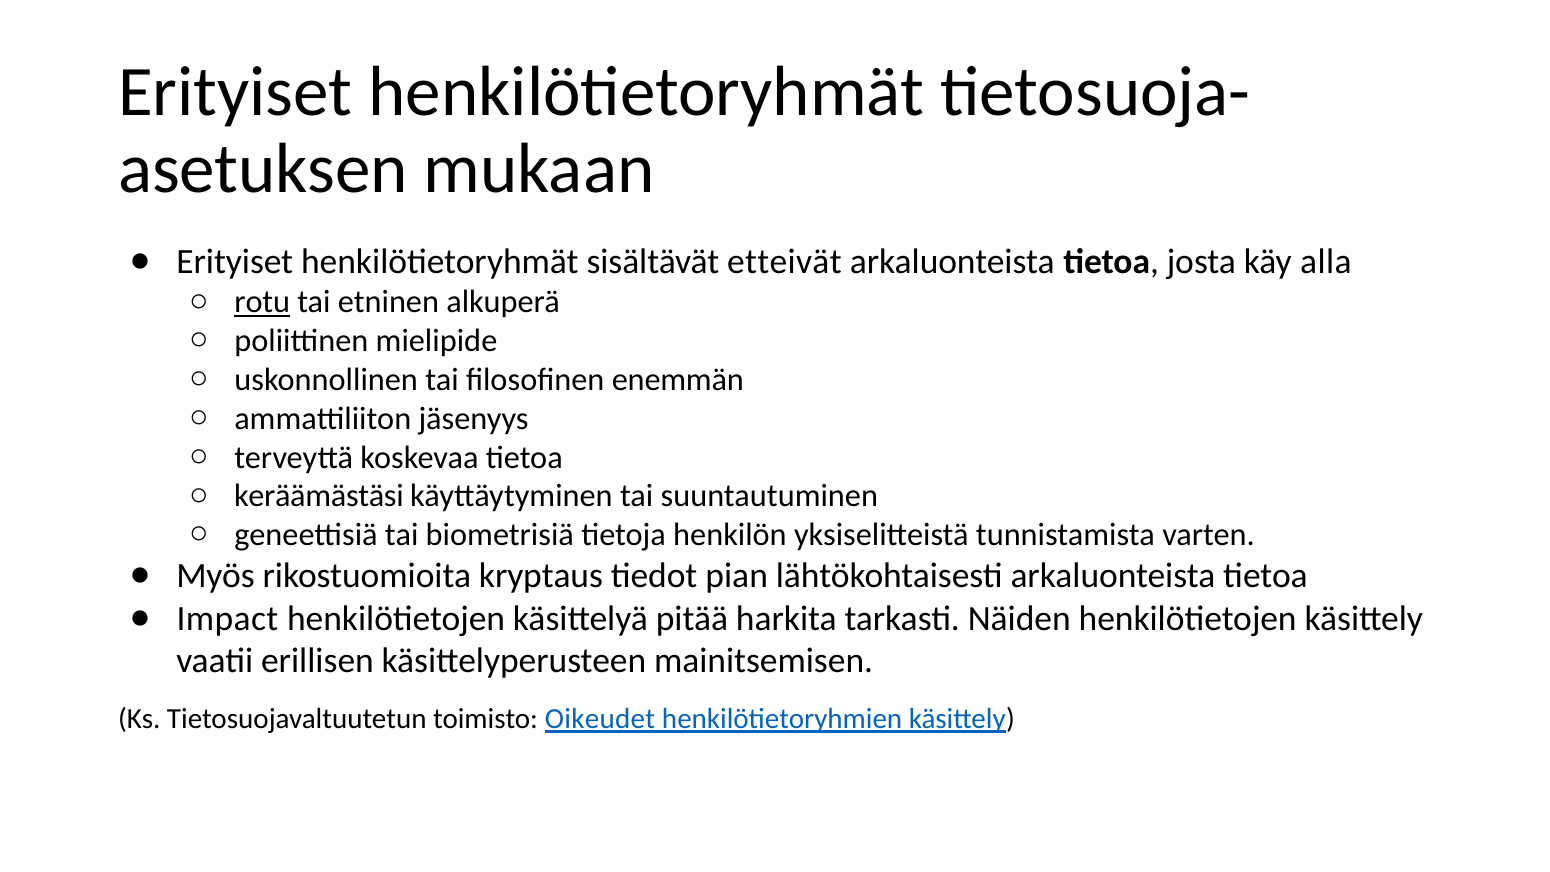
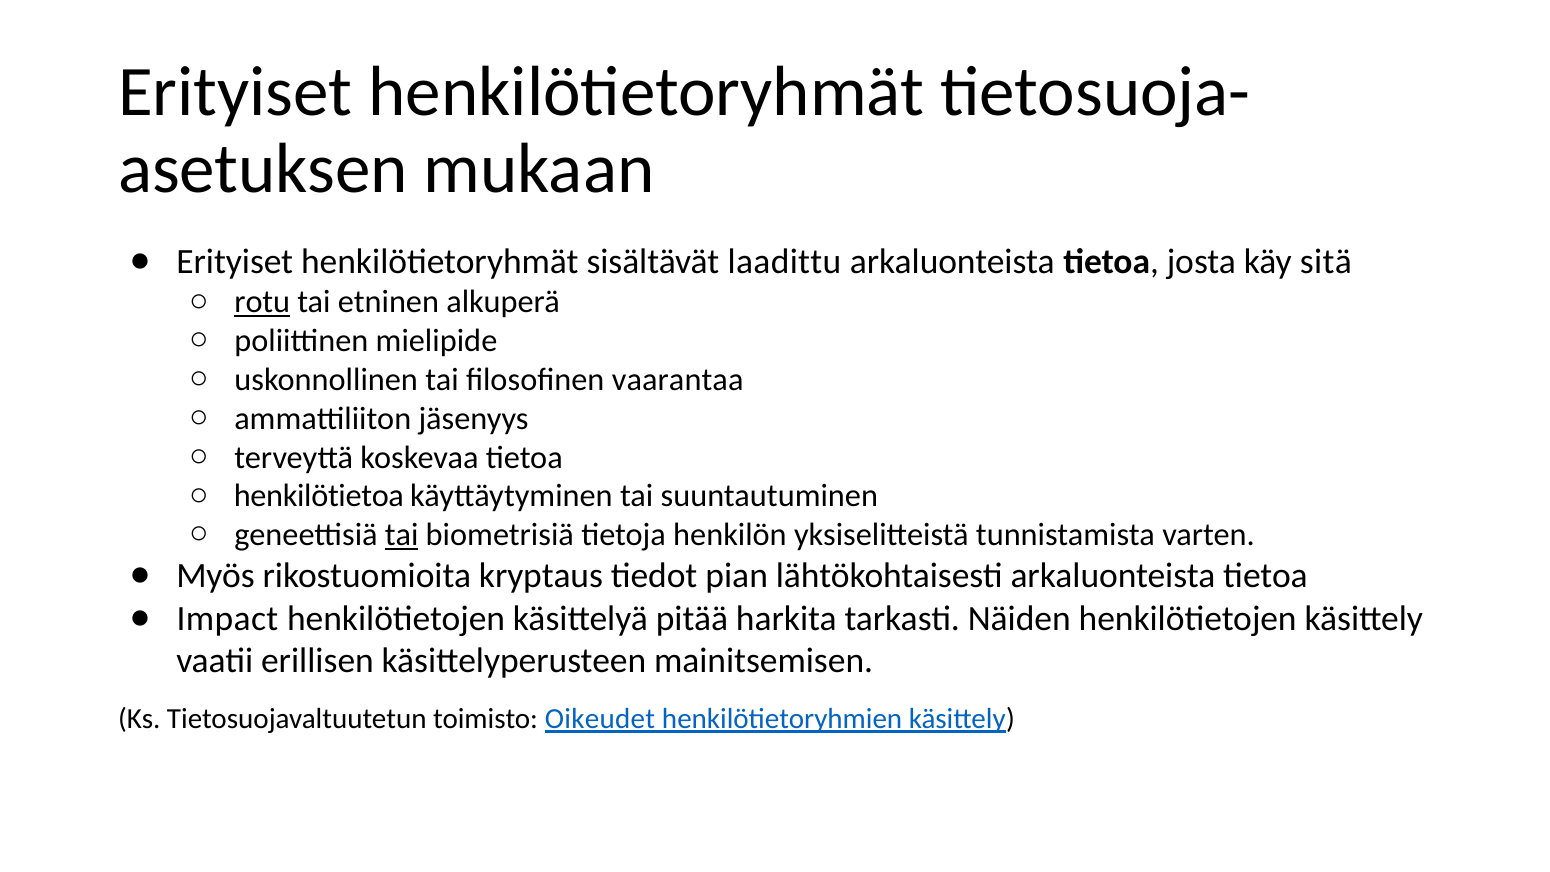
etteivät: etteivät -> laadittu (784, 262)
alla: alla -> sitä (1326, 262)
enemmän: enemmän -> vaarantaa (678, 380)
keräämästäsi: keräämästäsi -> henkilötietoa (319, 496)
tai underline: none -> present (402, 535)
